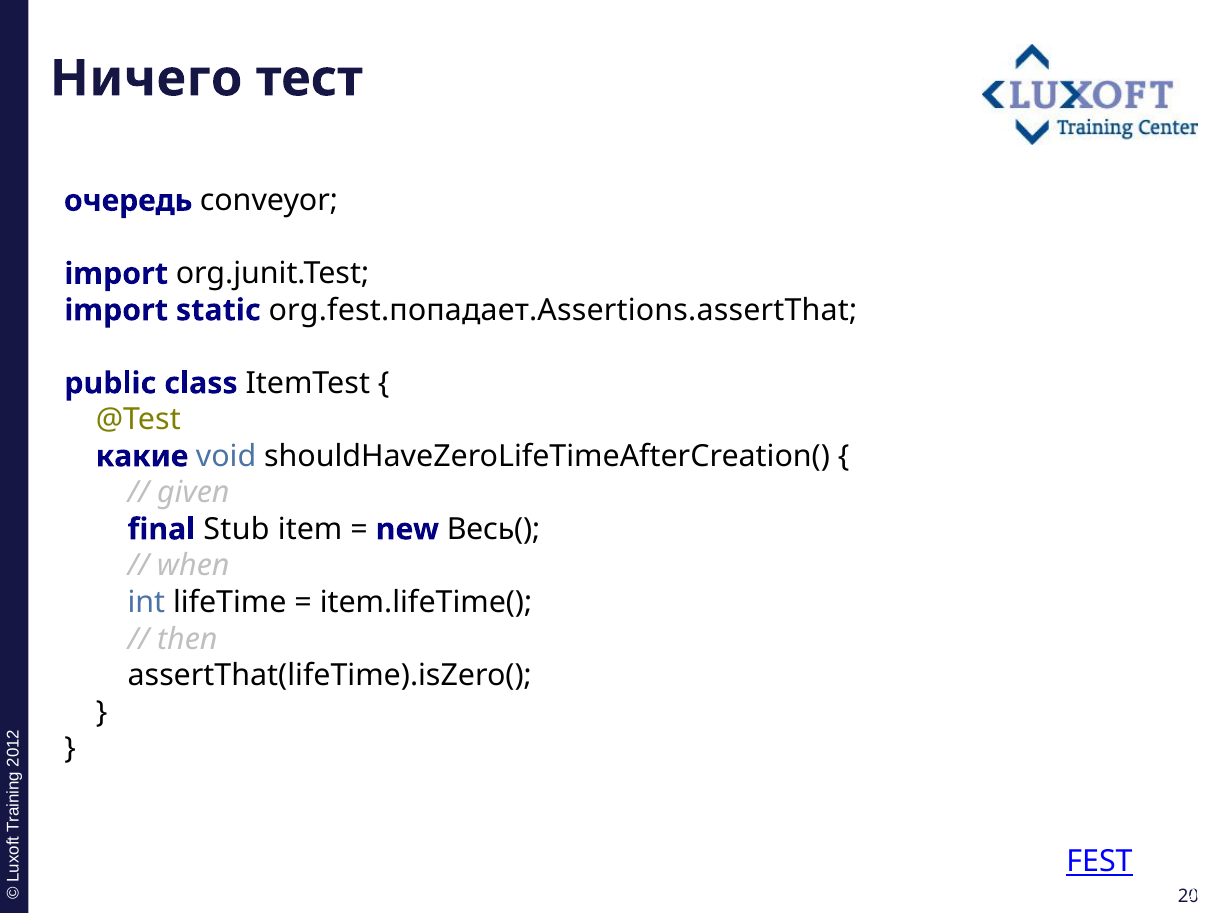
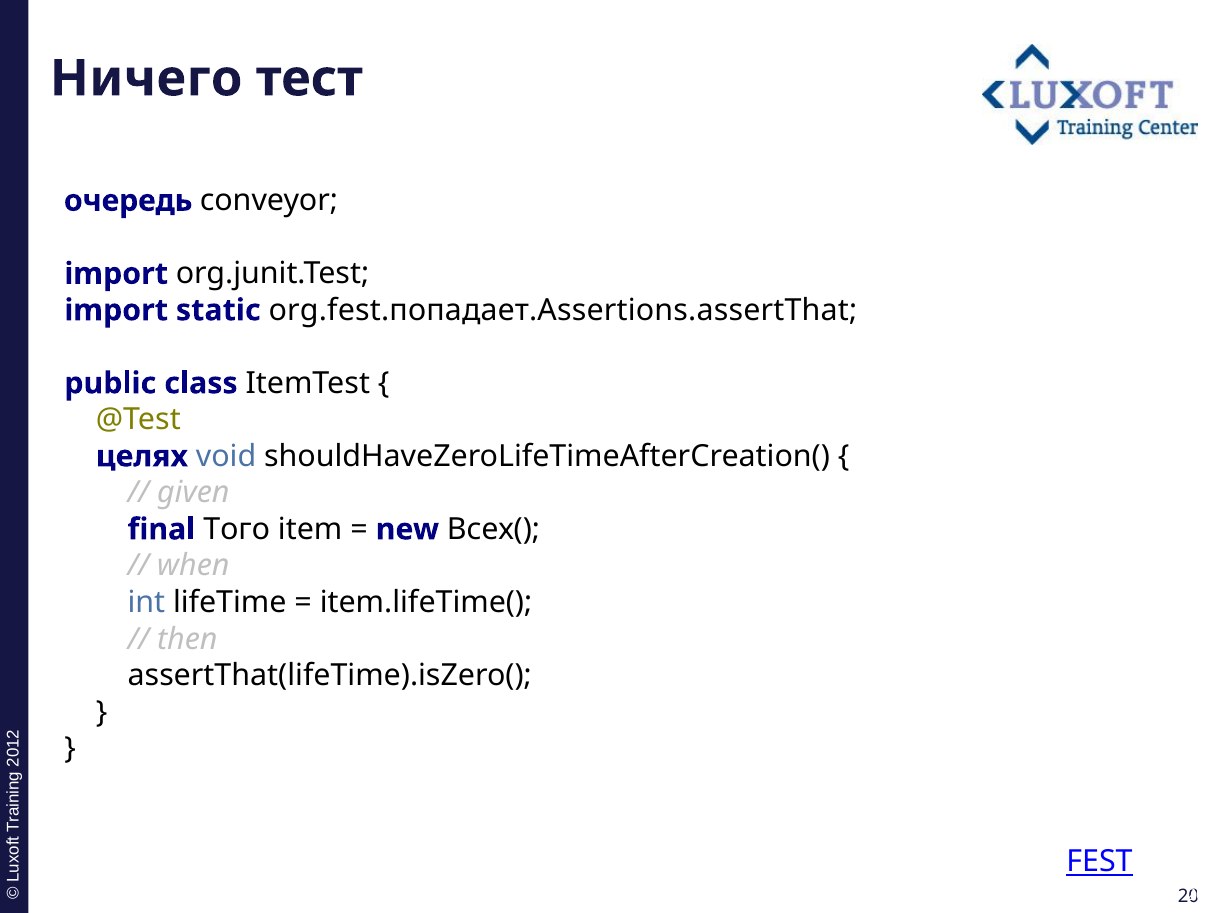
какие: какие -> целях (142, 456)
Stub: Stub -> Того (237, 529)
Весь(: Весь( -> Всех( (493, 529)
